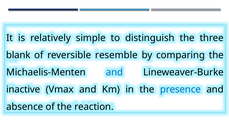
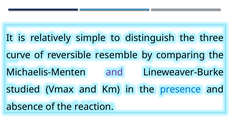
blank: blank -> curve (18, 55)
and colour: blue -> purple (114, 72)
inactive: inactive -> studied (23, 89)
